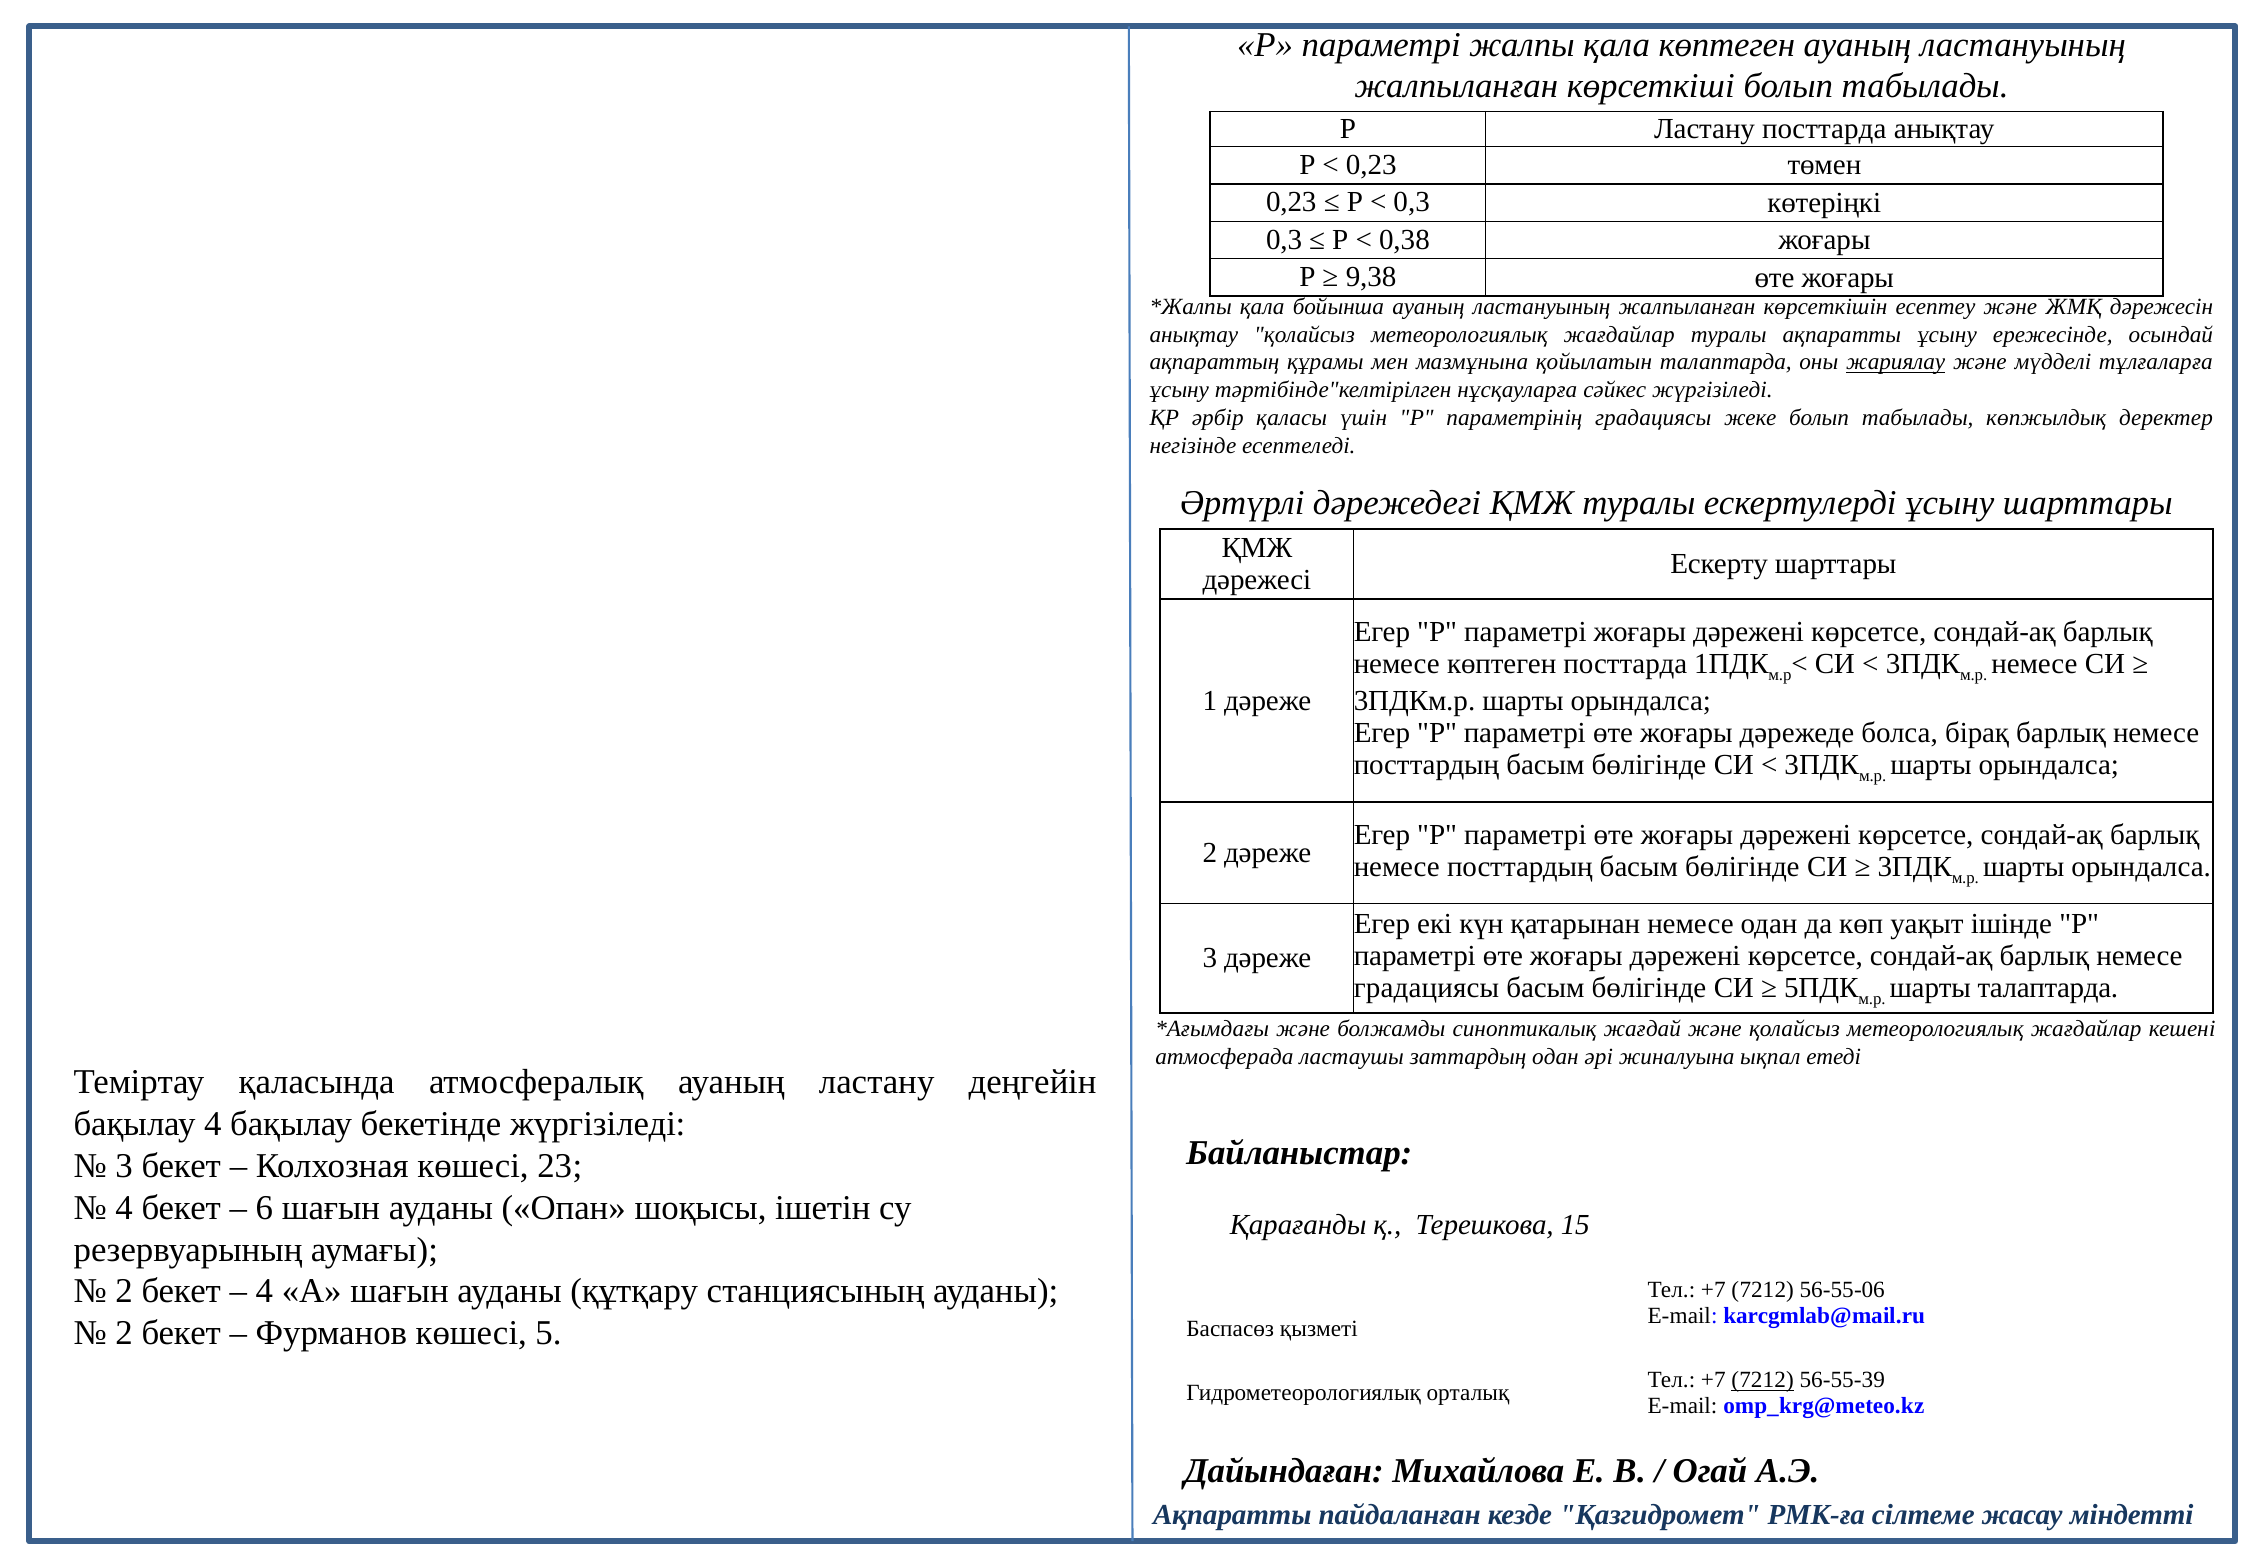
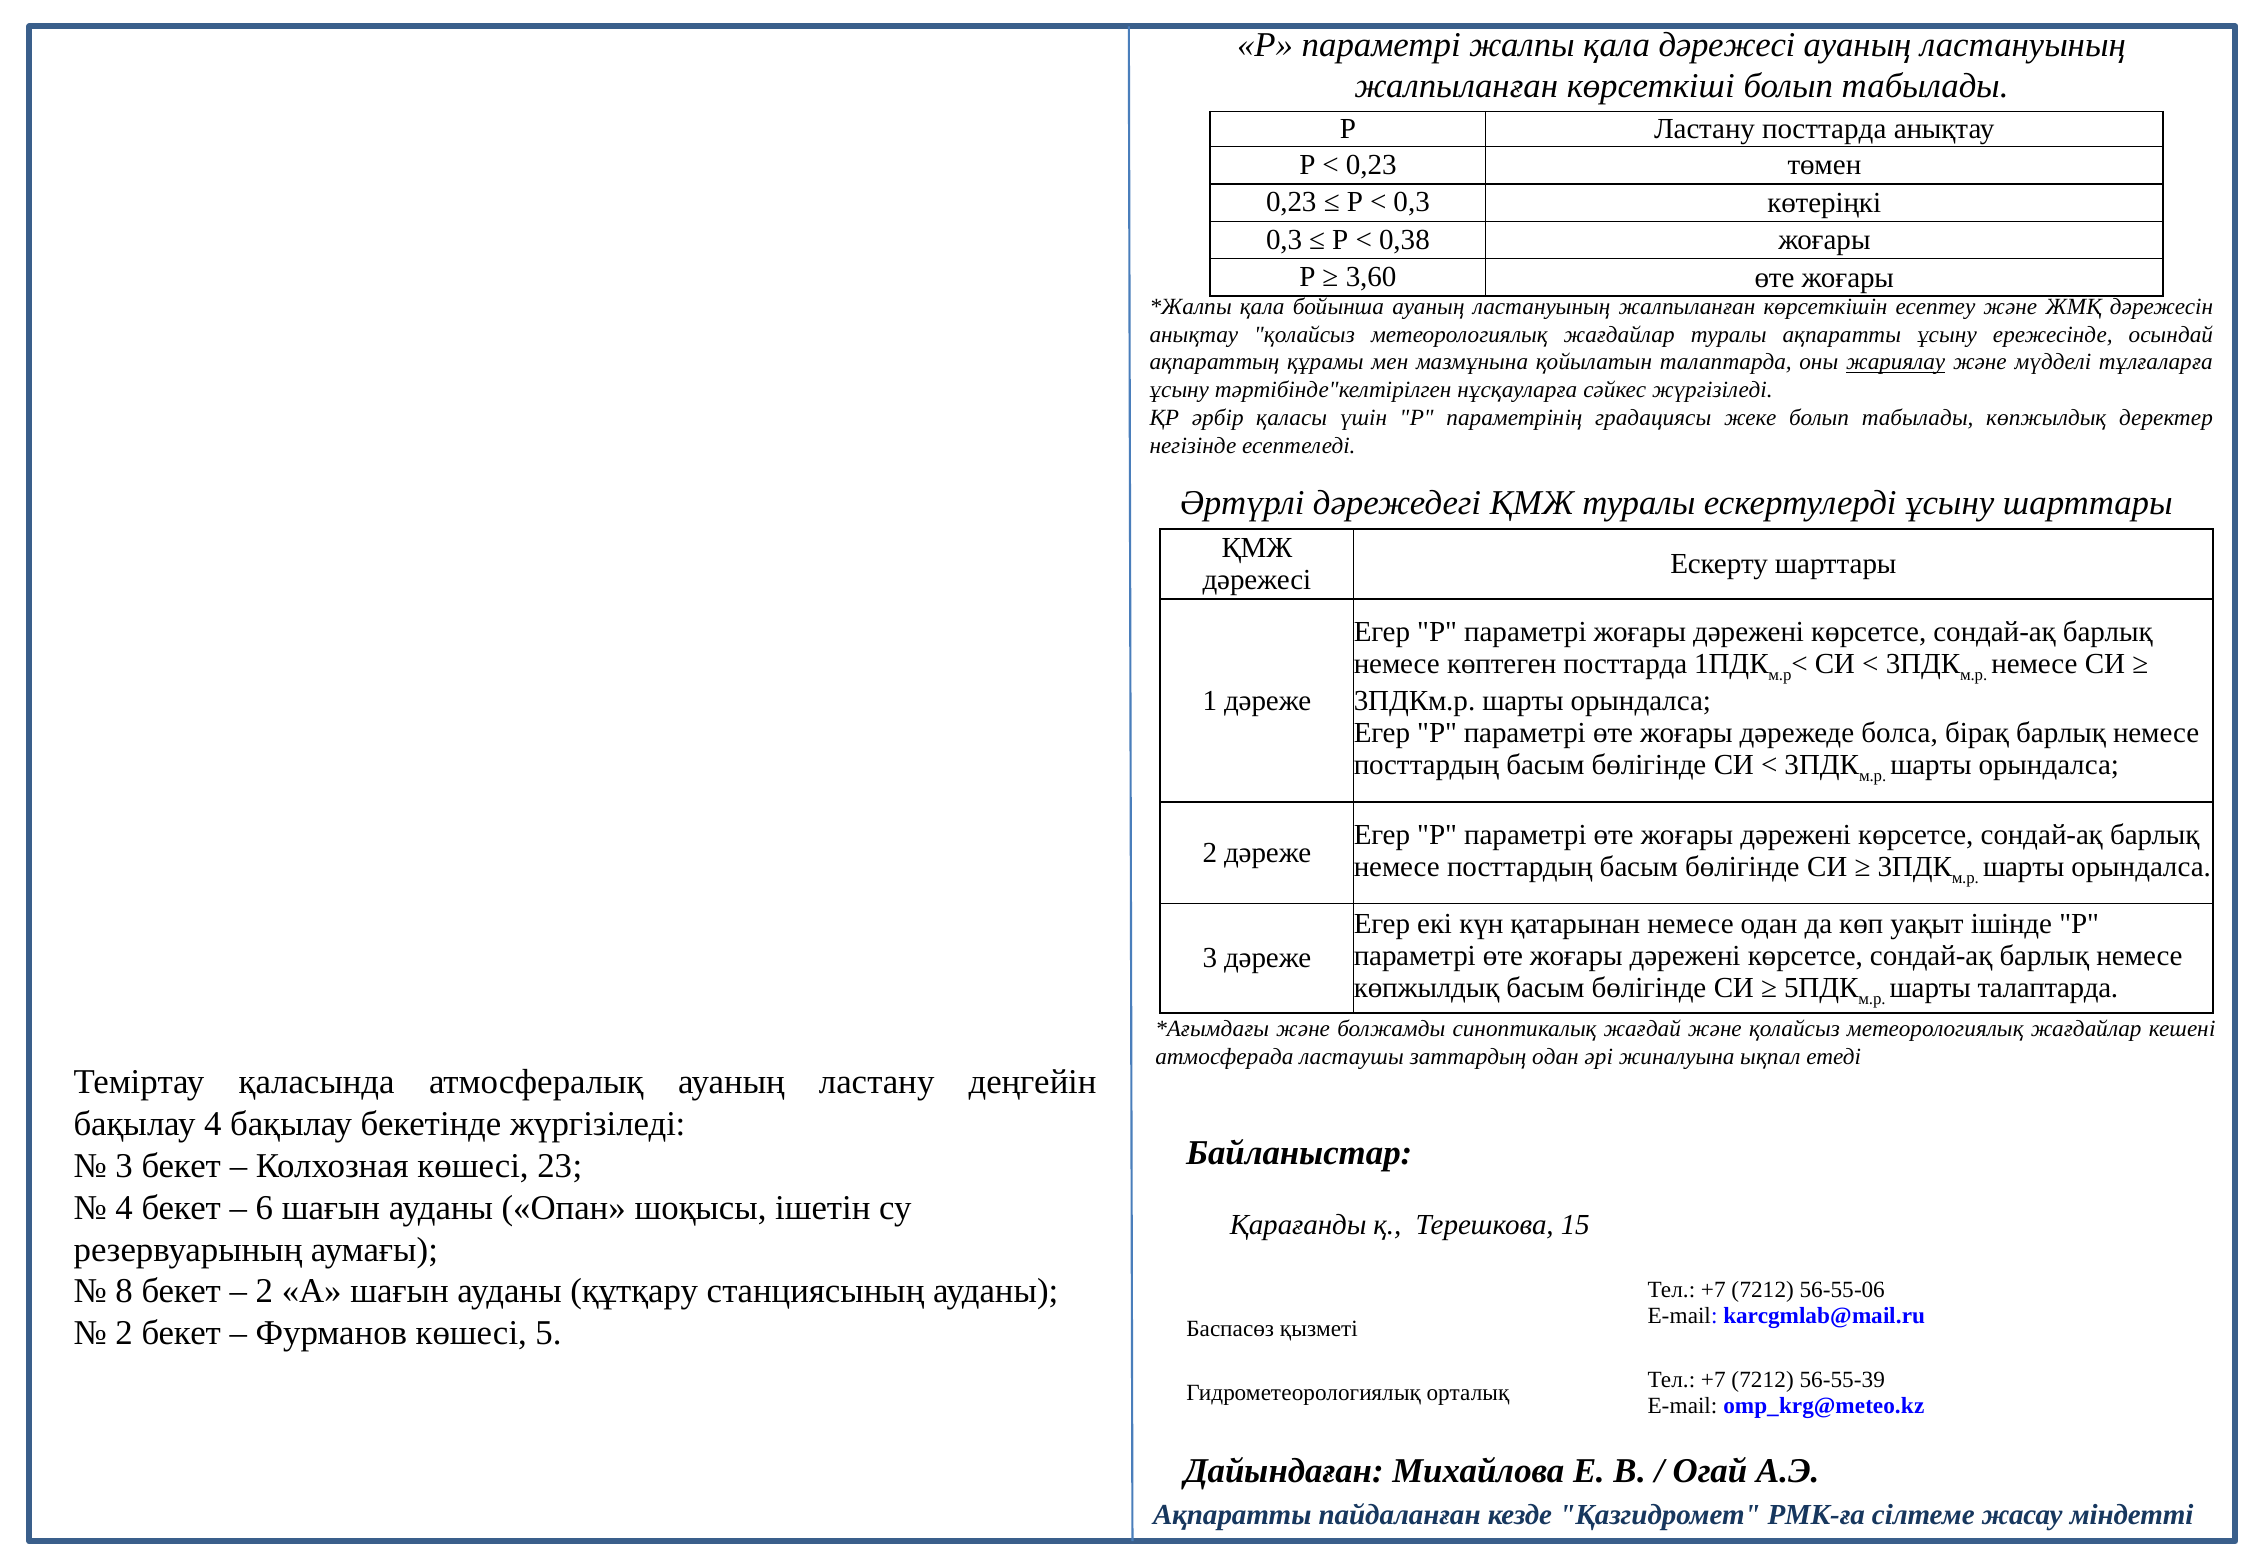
қала көптеген: көптеген -> дәрежесі (1727, 45)
9,38: 9,38 -> 3,60 (1371, 277)
градациясы: градациясы -> көпжылдық (1427, 988)
2: 2 -> 8 (124, 1292)
4: 4 -> 2 (264, 1292)
7212 underline: present -> none (1763, 1380)
